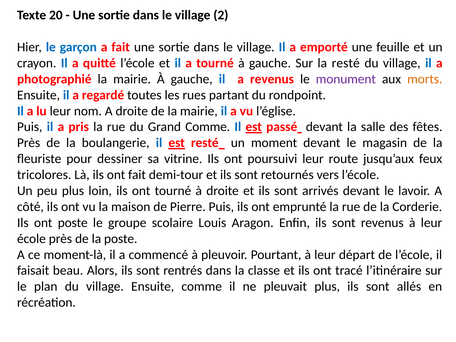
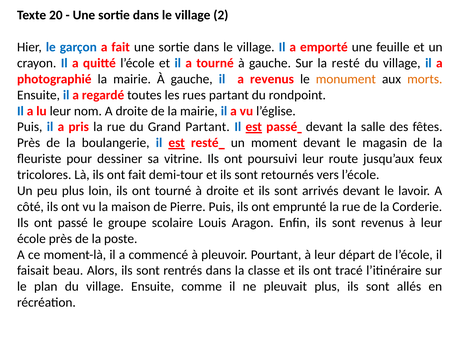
monument colour: purple -> orange (346, 79)
Grand Comme: Comme -> Partant (208, 127)
ont poste: poste -> passé (73, 223)
